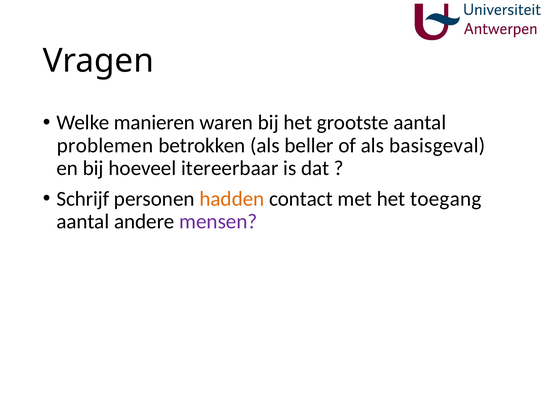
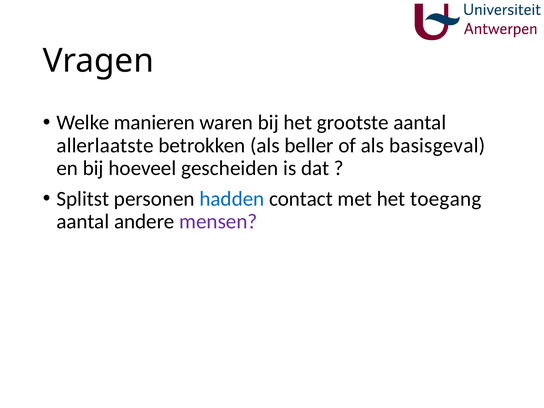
problemen: problemen -> allerlaatste (105, 145)
itereerbaar: itereerbaar -> gescheiden (230, 168)
Schrijf: Schrijf -> Splitst (83, 199)
hadden colour: orange -> blue (232, 199)
